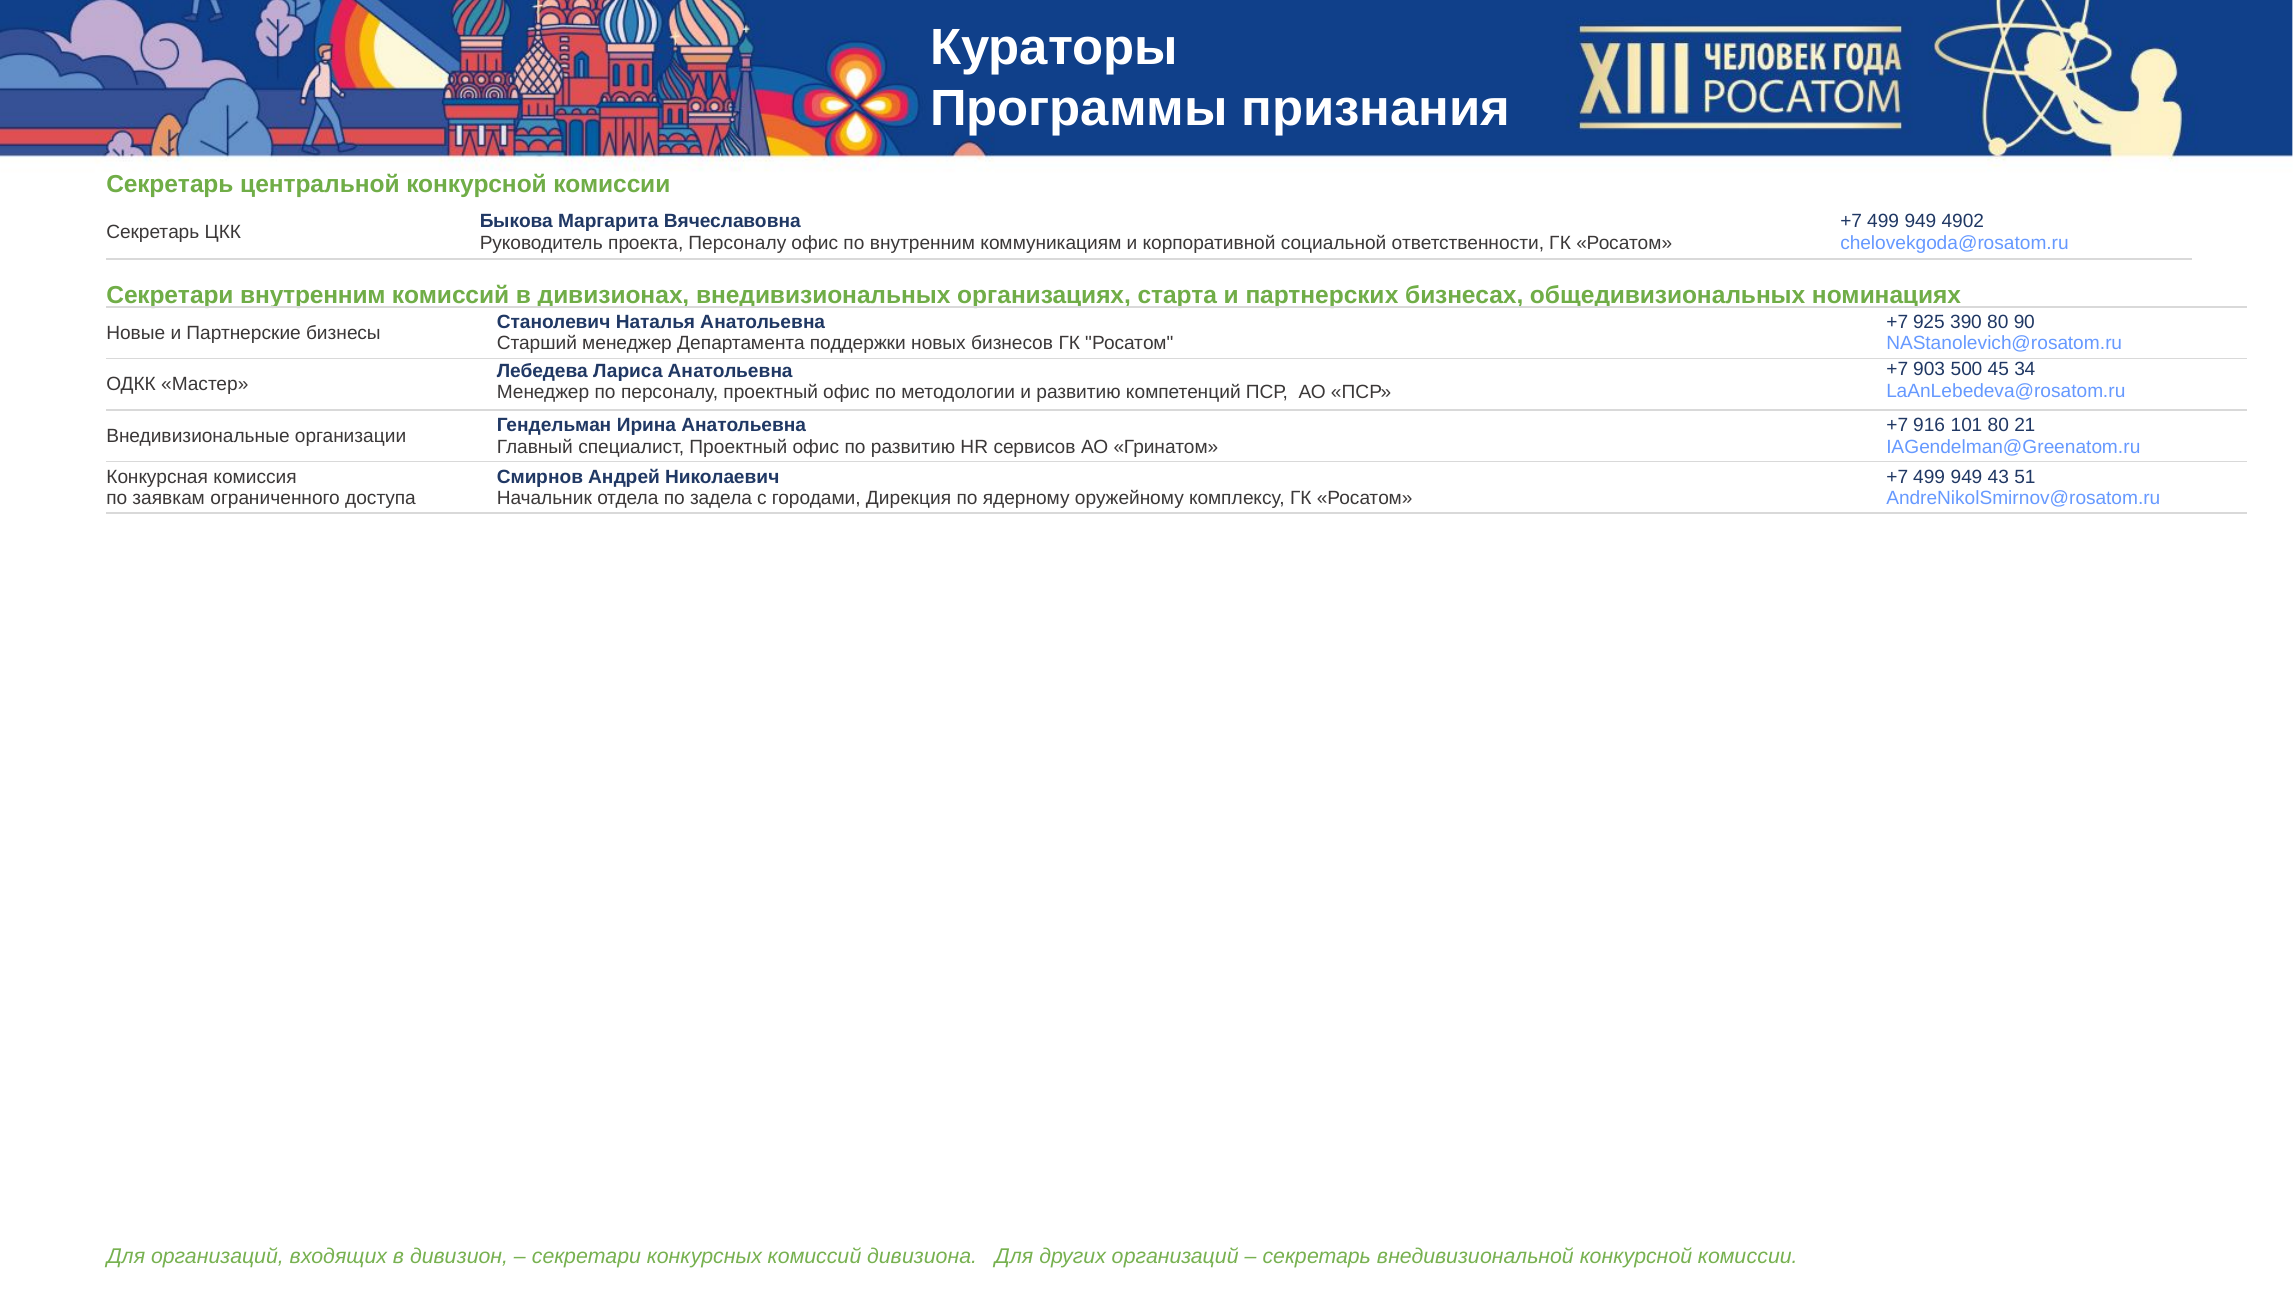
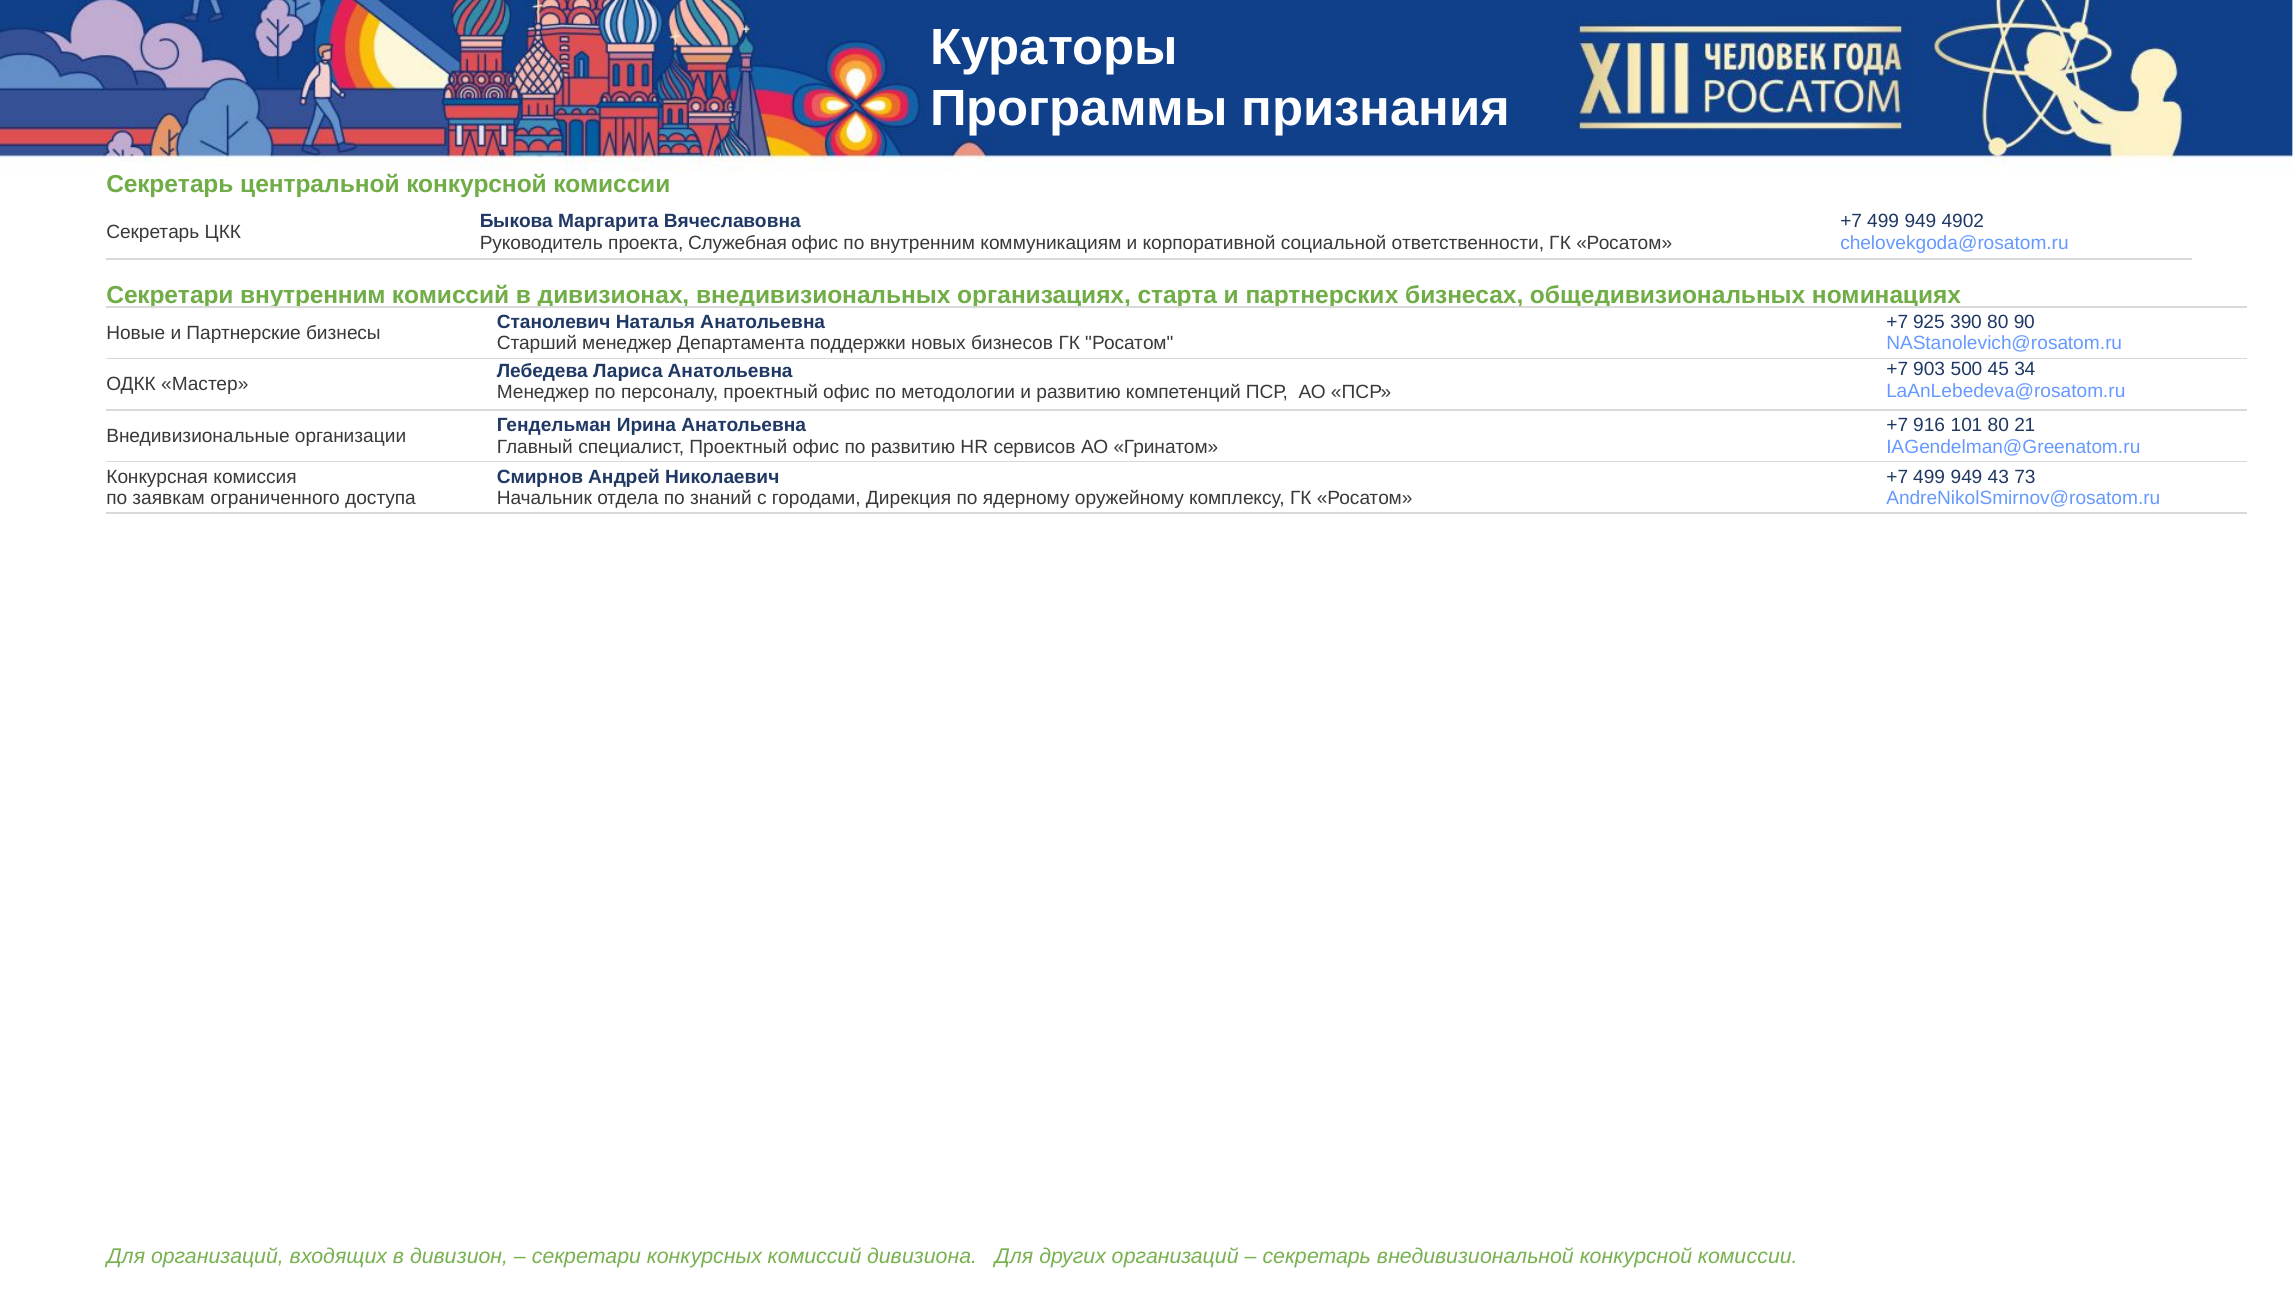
проекта Персоналу: Персоналу -> Служебная (738, 243)
51: 51 -> 73 (2025, 477)
задела: задела -> знаний (721, 498)
